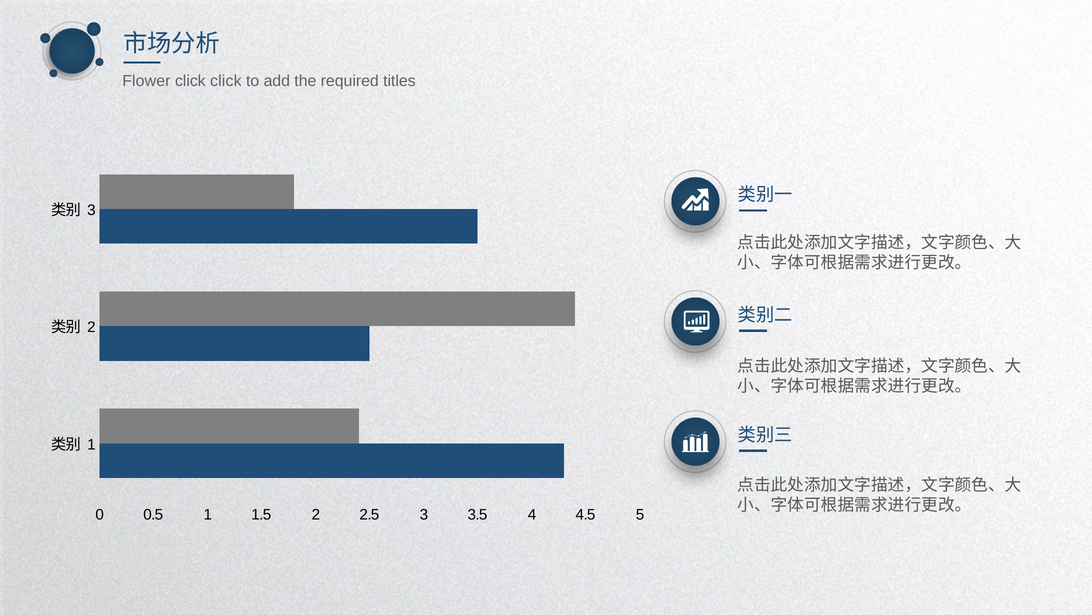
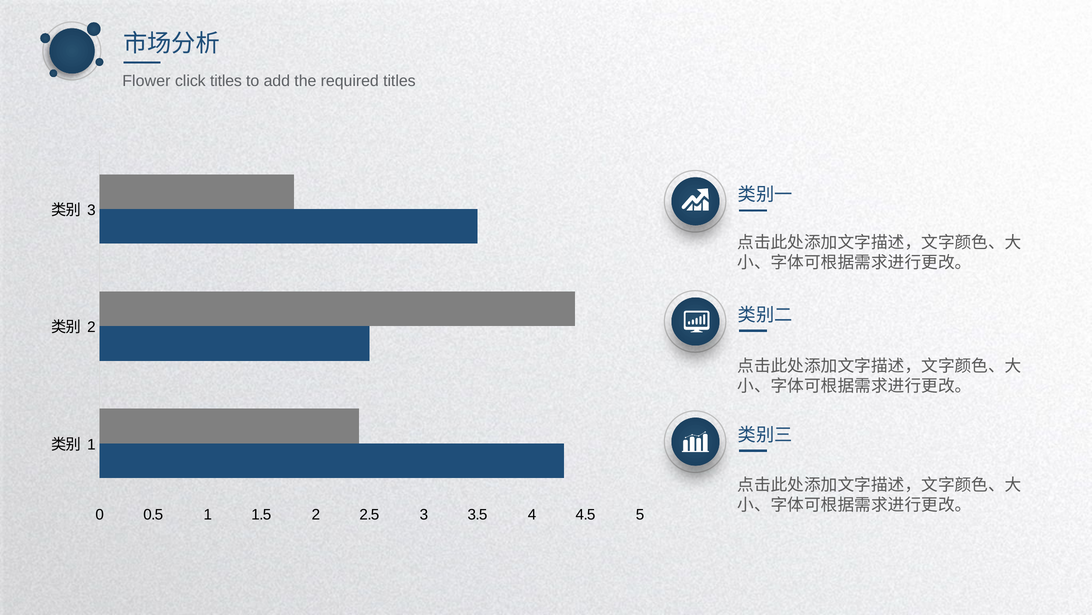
click click: click -> titles (226, 81)
